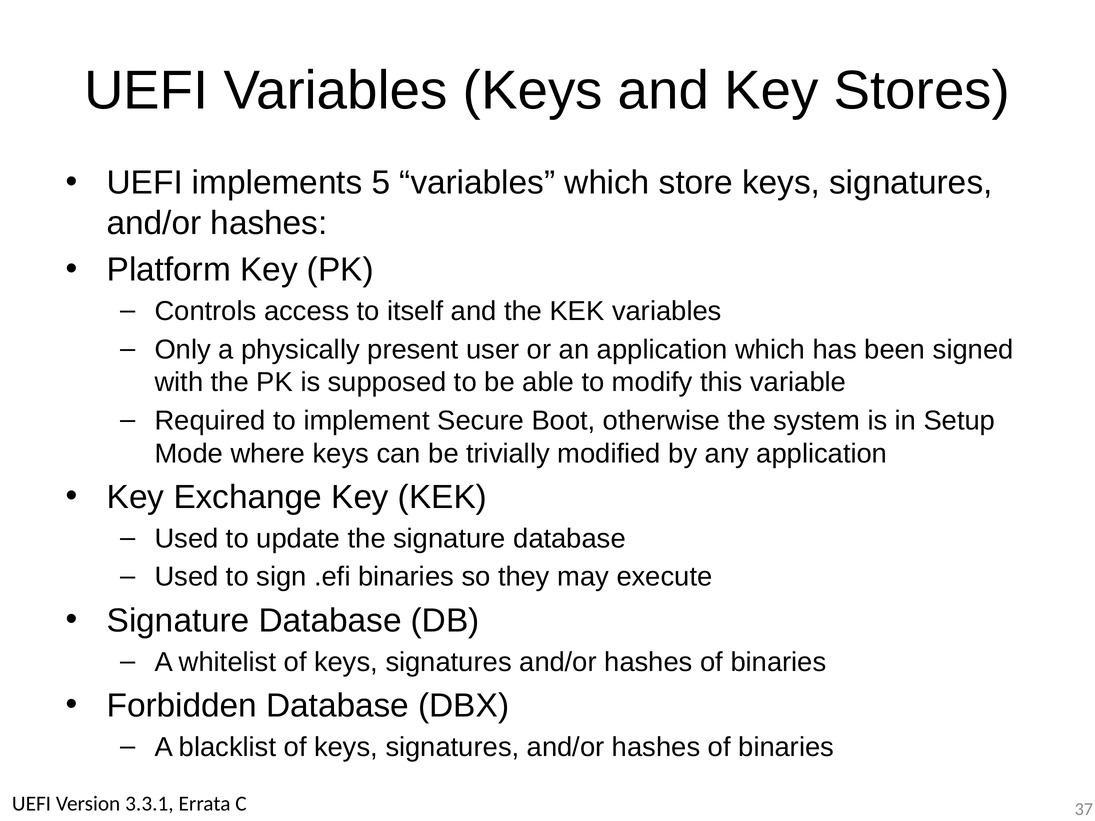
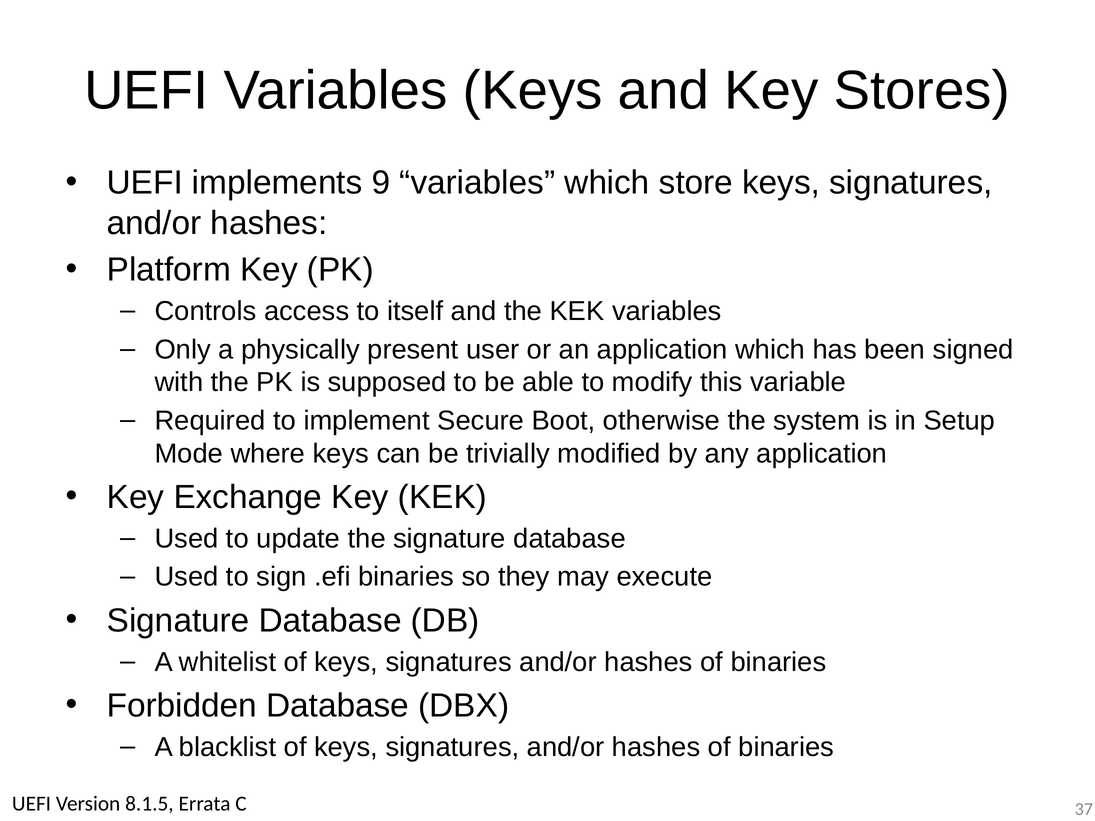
5: 5 -> 9 (381, 183)
3.3.1: 3.3.1 -> 8.1.5 (149, 804)
